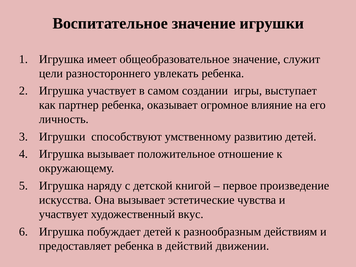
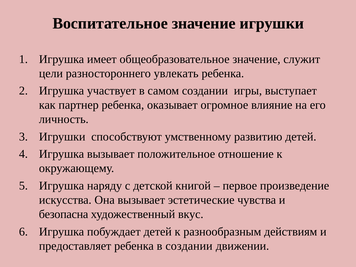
участвует: участвует -> безопасна (64, 214)
в действий: действий -> создании (189, 246)
